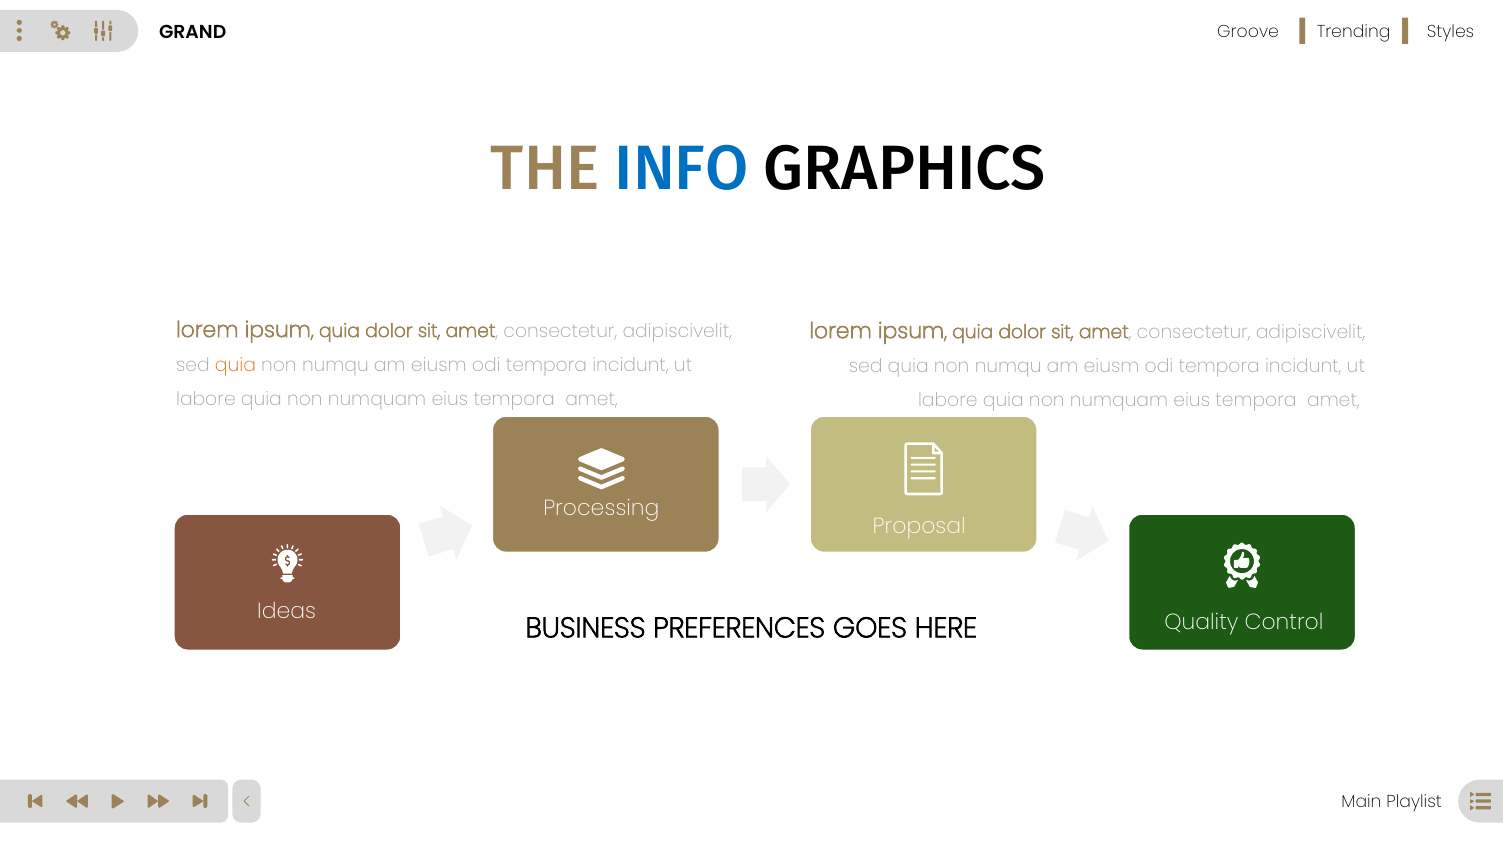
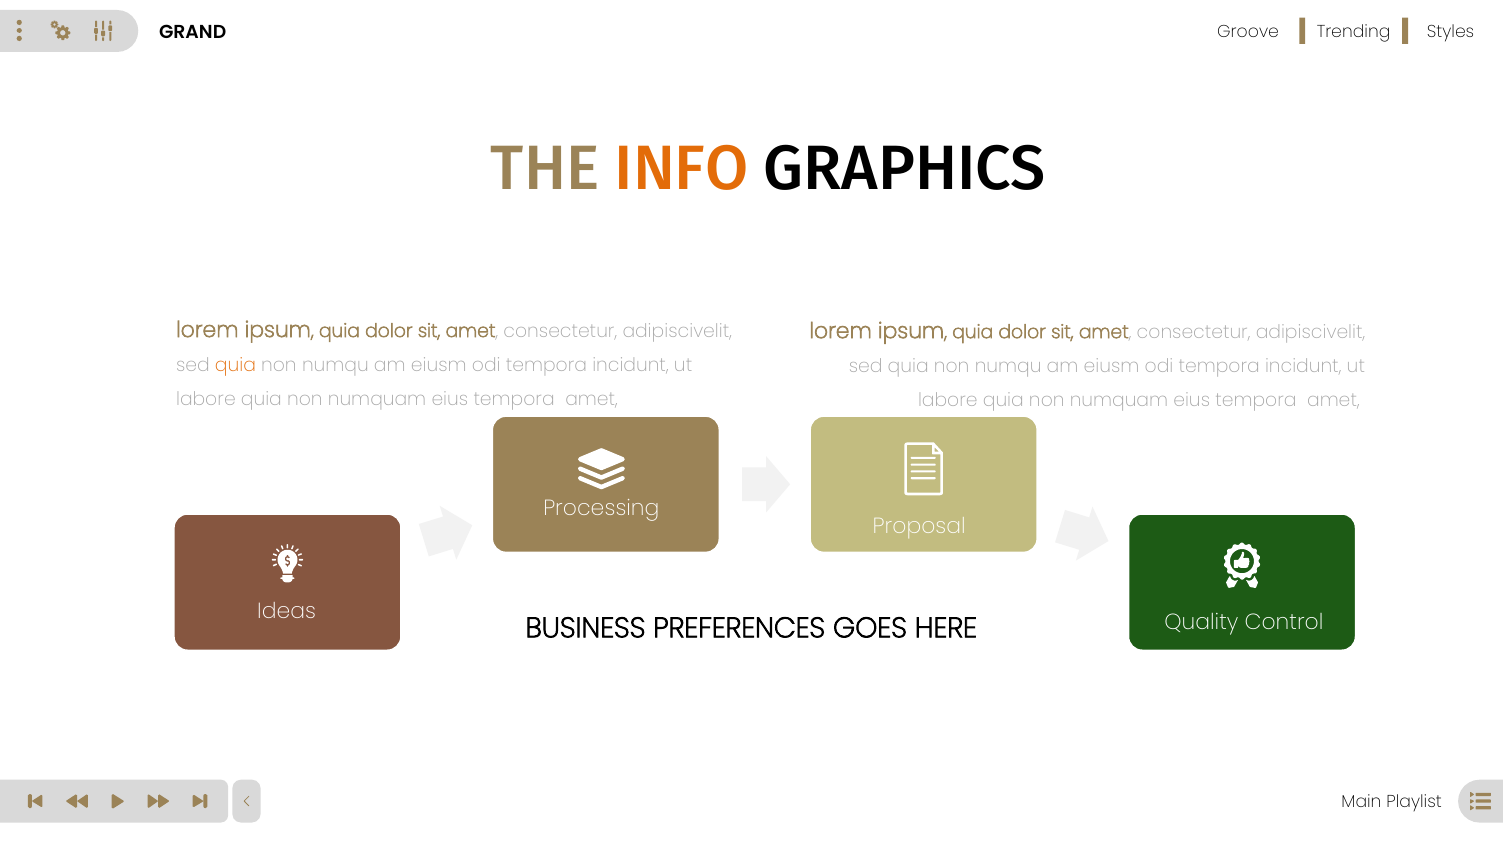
INFO colour: blue -> orange (682, 169)
